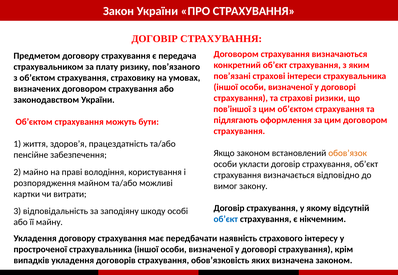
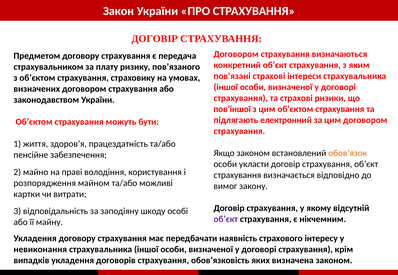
оформлення: оформлення -> електронний (286, 120)
об’єкт colour: blue -> purple (226, 220)
простроченої: простроченої -> невиконання (40, 250)
